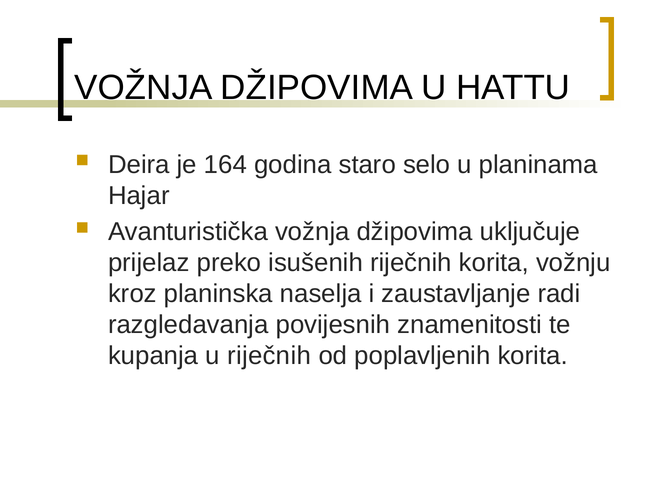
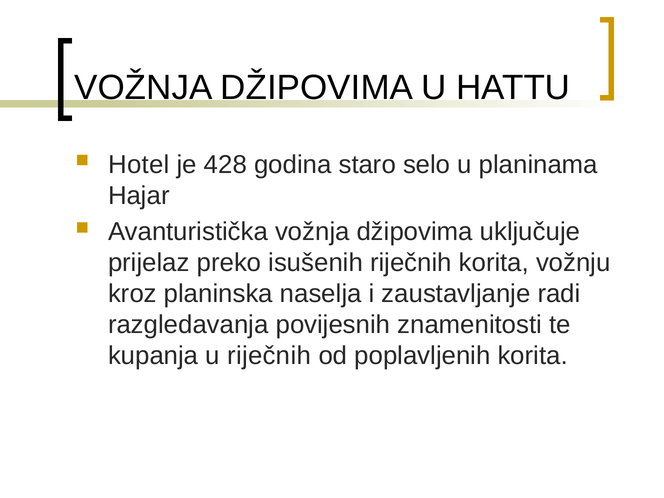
Deira: Deira -> Hotel (139, 164)
164: 164 -> 428 (225, 164)
